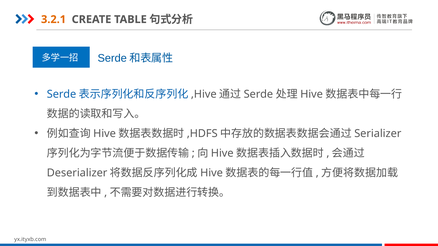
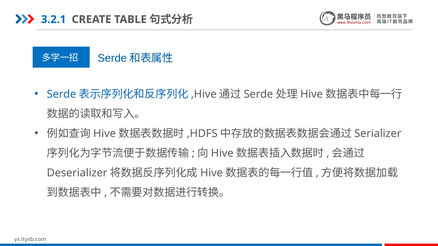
3.2.1 colour: orange -> blue (54, 19)
